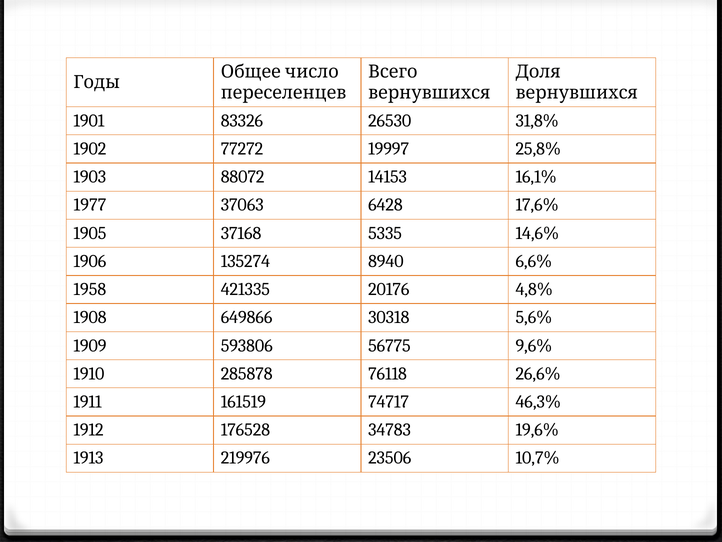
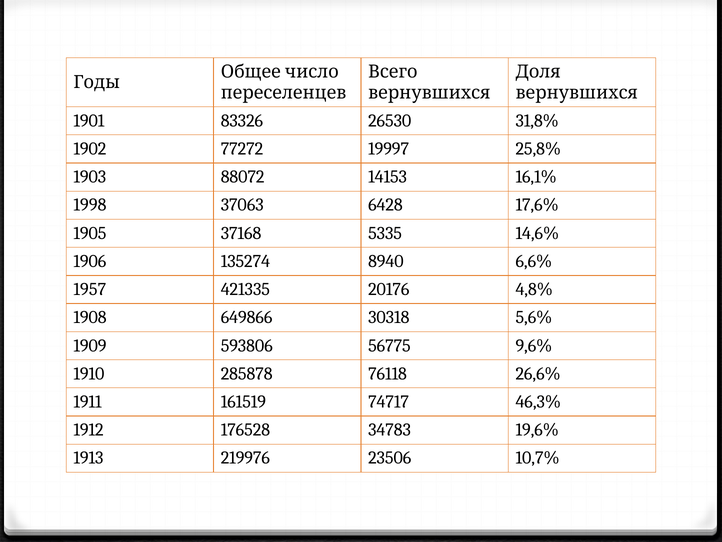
1977: 1977 -> 1998 (90, 205)
1958: 1958 -> 1957 (90, 289)
